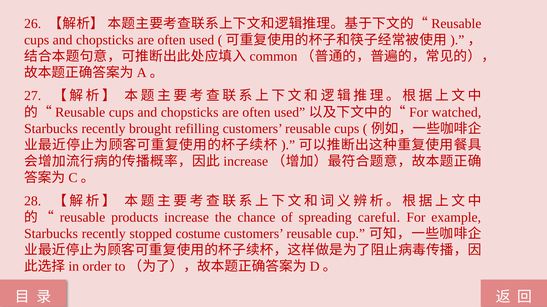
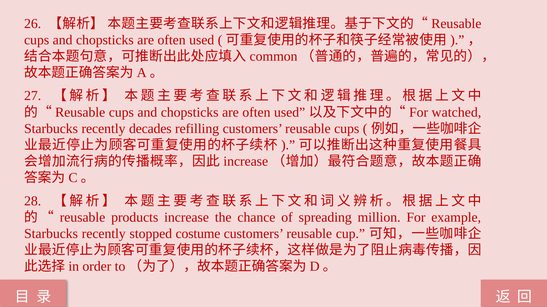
brought: brought -> decades (150, 129)
careful: careful -> million (379, 218)
